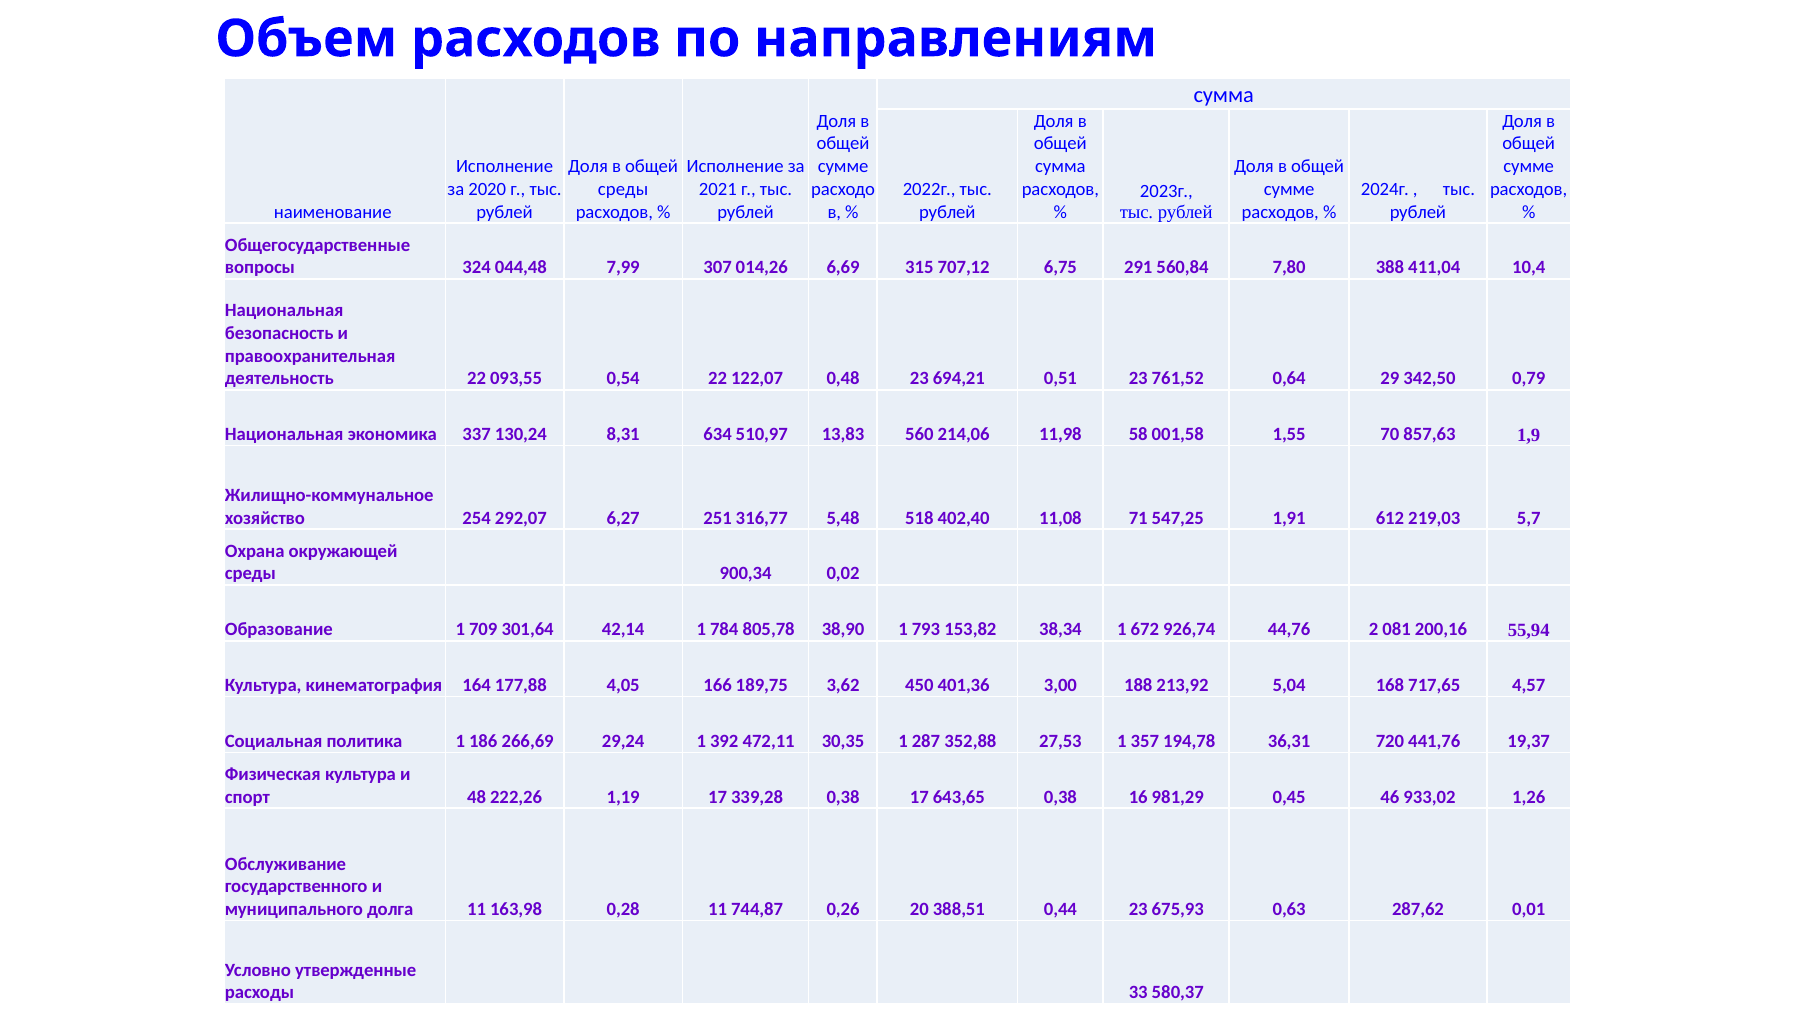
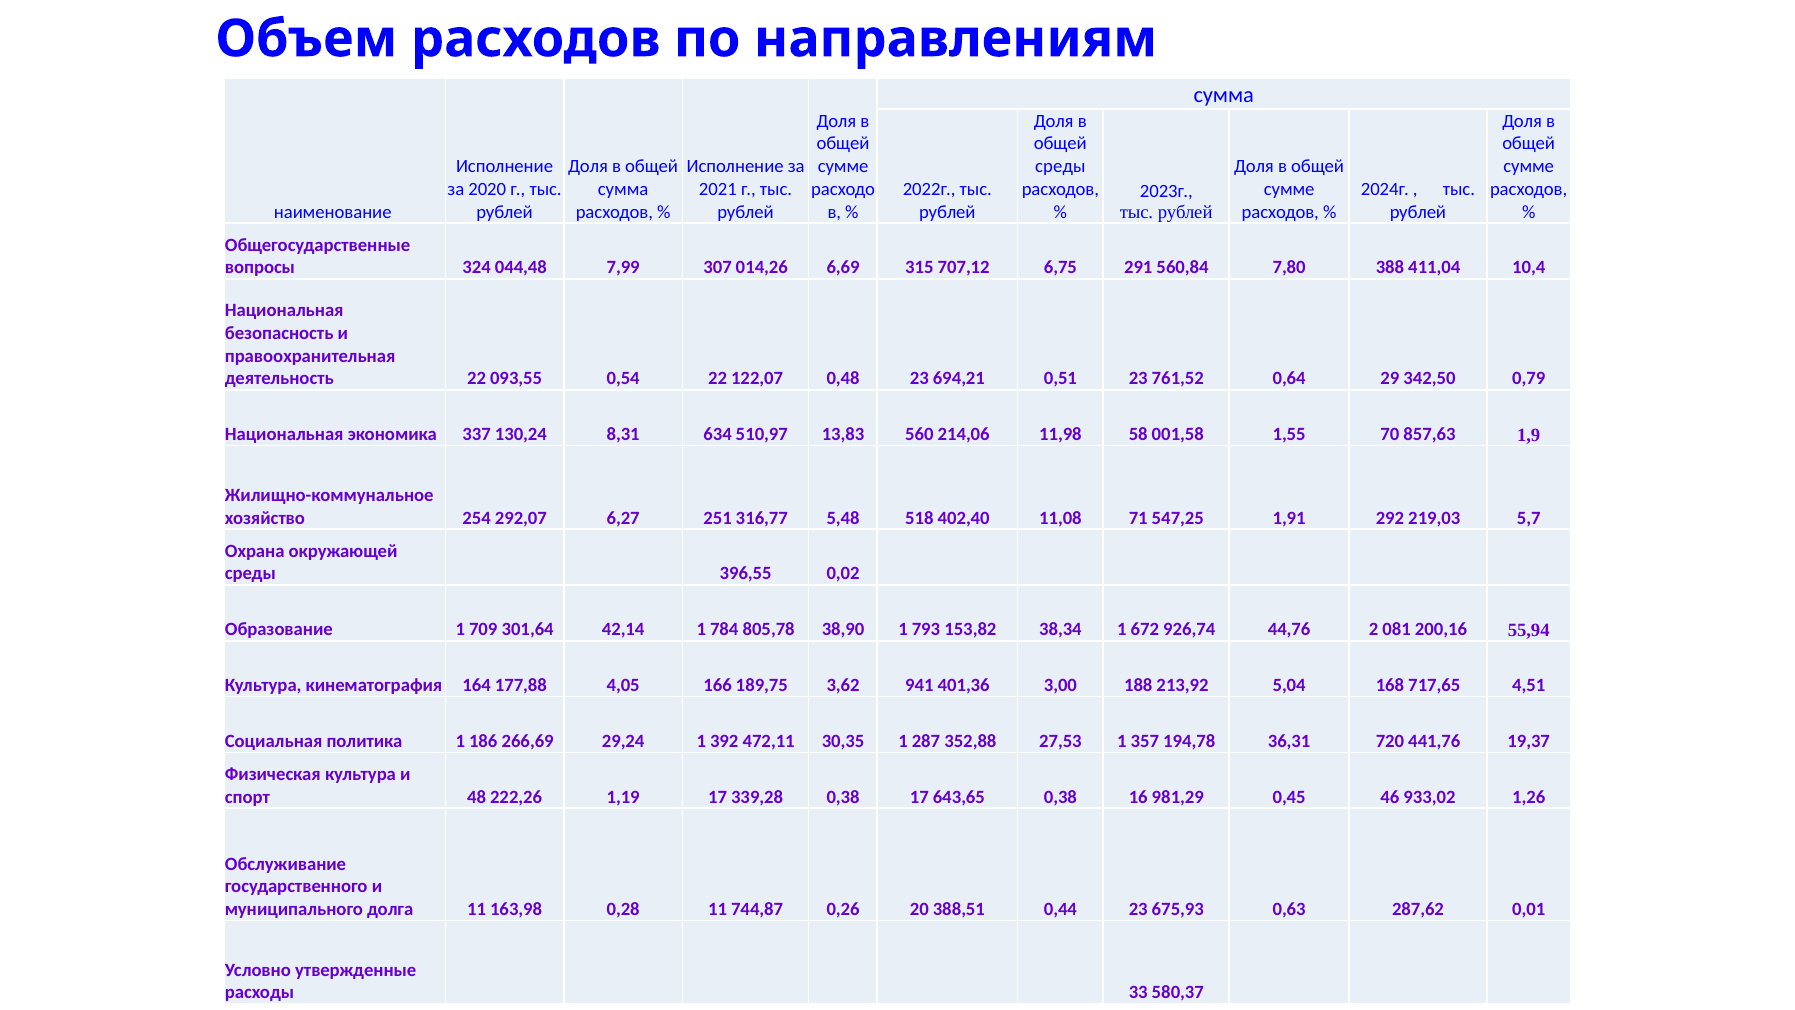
сумма: сумма -> среды (1060, 166)
среды: среды -> сумма (623, 189)
612: 612 -> 292 (1390, 518)
900,34: 900,34 -> 396,55 (746, 574)
450: 450 -> 941 (919, 685)
4,57: 4,57 -> 4,51 (1529, 685)
